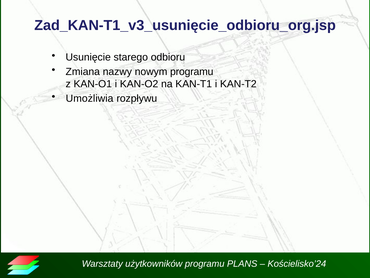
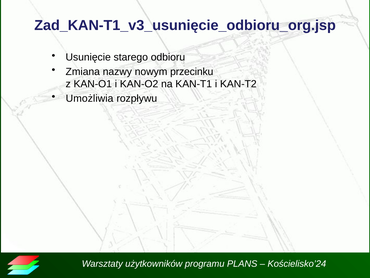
nowym programu: programu -> przecinku (192, 72)
